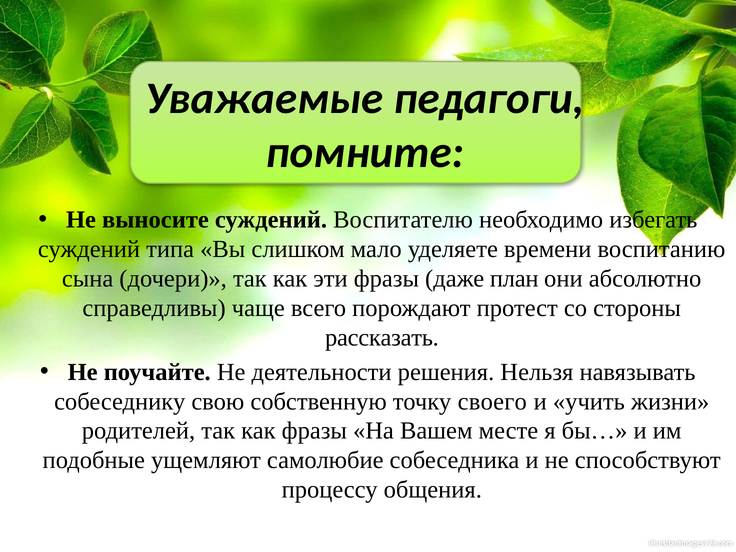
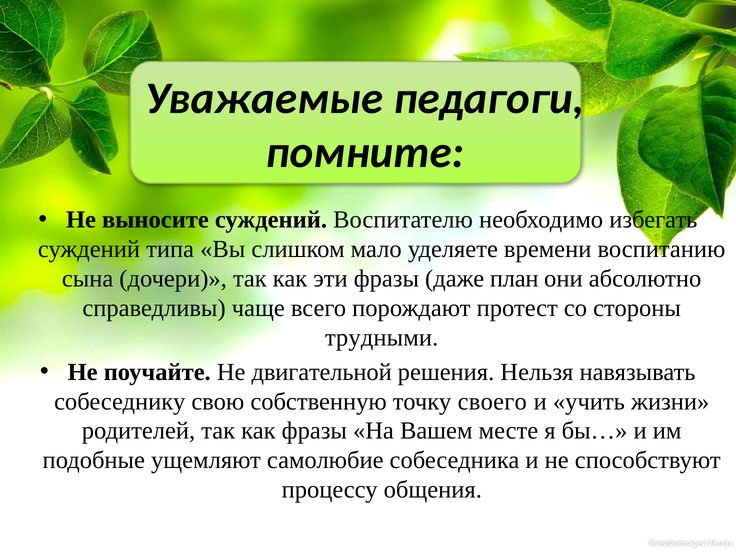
рассказать: рассказать -> трудными (382, 338)
деятельности: деятельности -> двигательной (322, 372)
